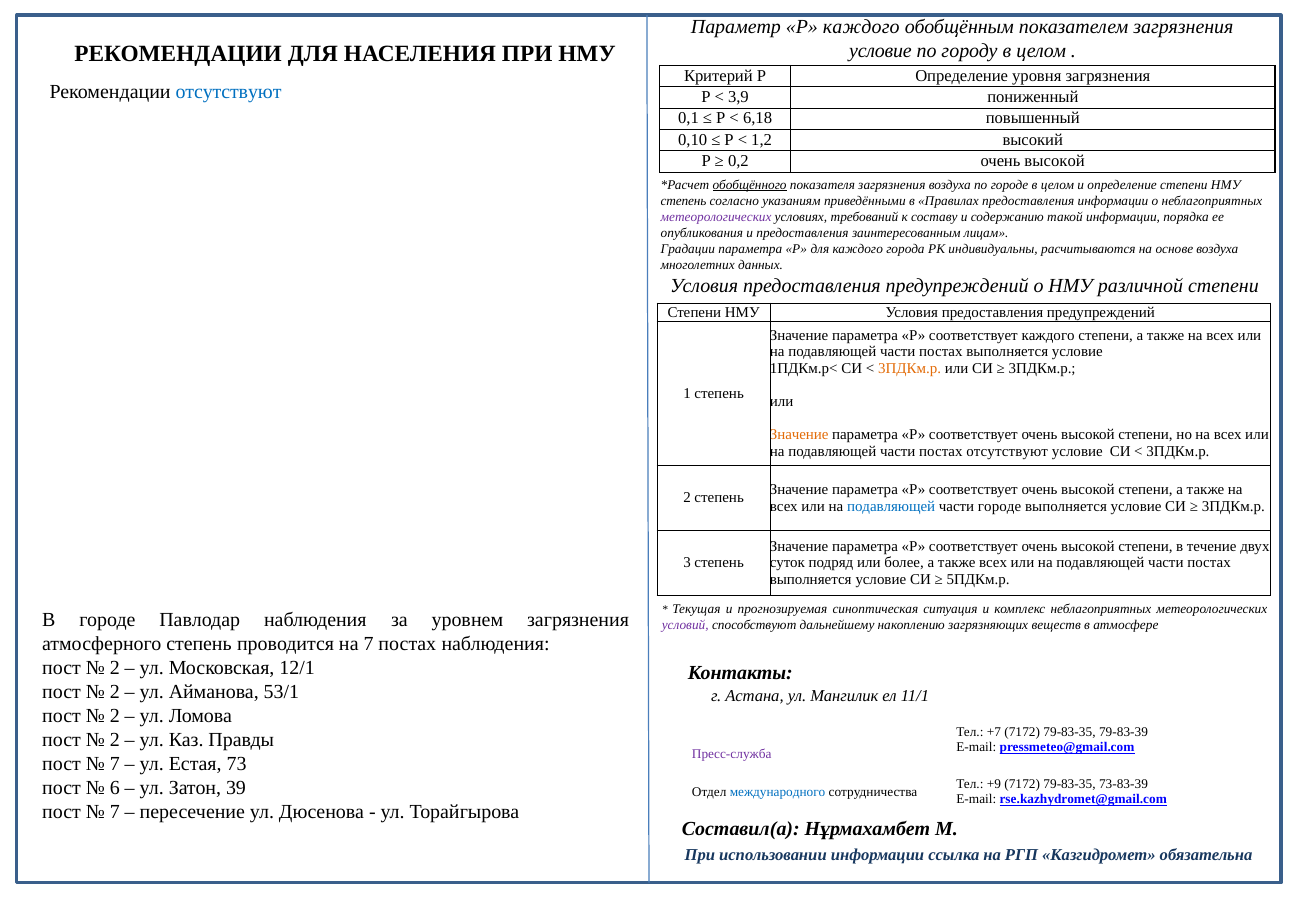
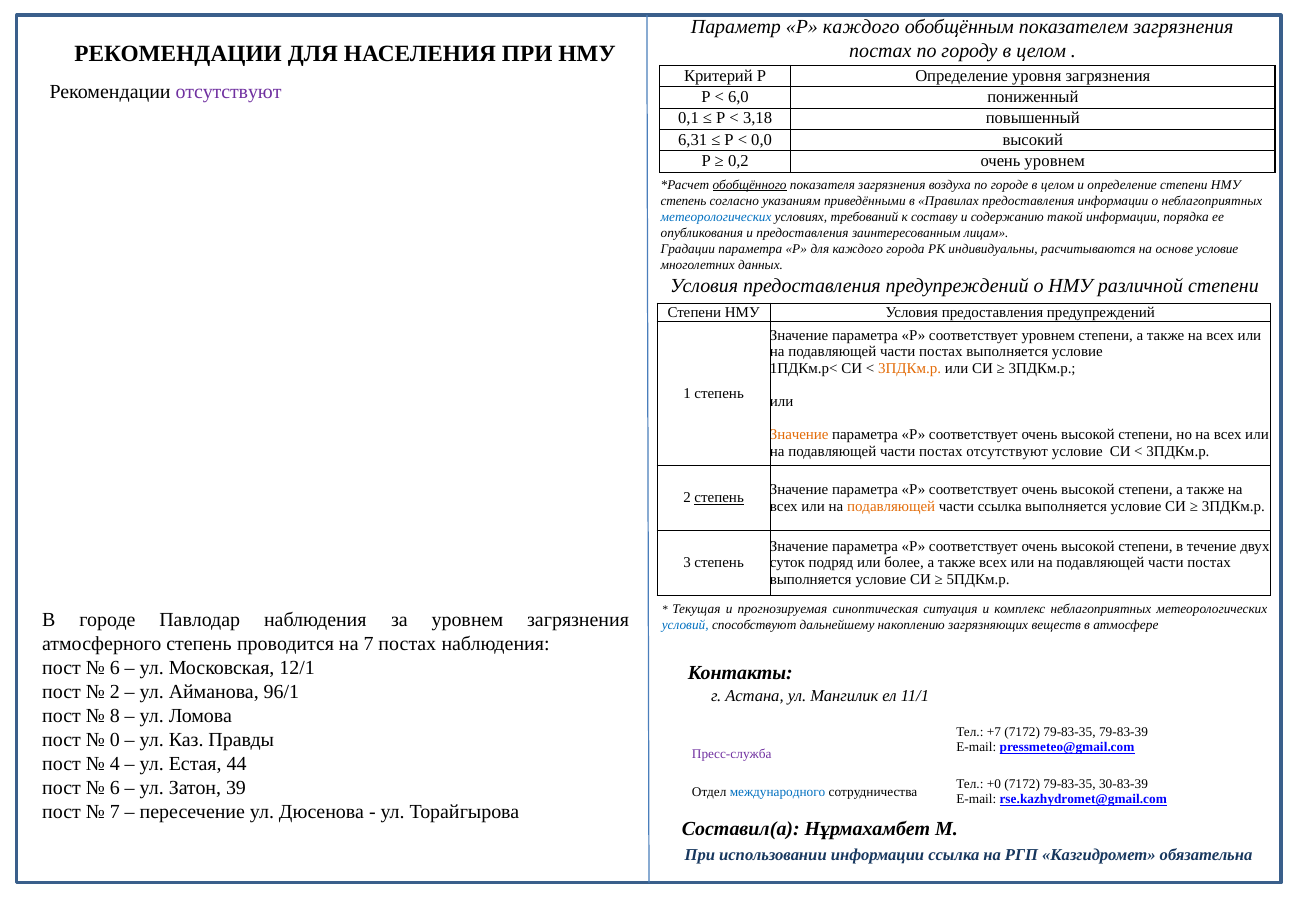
условие: условие -> постах (880, 51)
отсутствуют colour: blue -> purple (229, 92)
3,9: 3,9 -> 6,0 (738, 97)
6,18: 6,18 -> 3,18 (758, 119)
0,10: 0,10 -> 6,31 (693, 140)
1,2: 1,2 -> 0,0 (762, 140)
0,2 очень высокой: высокой -> уровнем (1055, 161)
метеорологических colour: purple -> blue (716, 217)
основе воздуха: воздуха -> условие (1217, 249)
соответствует каждого: каждого -> уровнем (1048, 335)
степень underline: none -> present (719, 498)
подавляющей colour: blue -> orange (891, 506)
части городе: городе -> ссылка (1000, 506)
условий colour: purple -> blue (685, 626)
2: 2 -> 6 (115, 668)
53/1: 53/1 -> 96/1 (281, 692)
2: 2 -> 8 (115, 716)
2: 2 -> 0 (115, 740)
7: 7 -> 4 (115, 764)
73: 73 -> 44 (237, 764)
+9: +9 -> +0 (994, 785)
73-83-39: 73-83-39 -> 30-83-39 (1123, 785)
